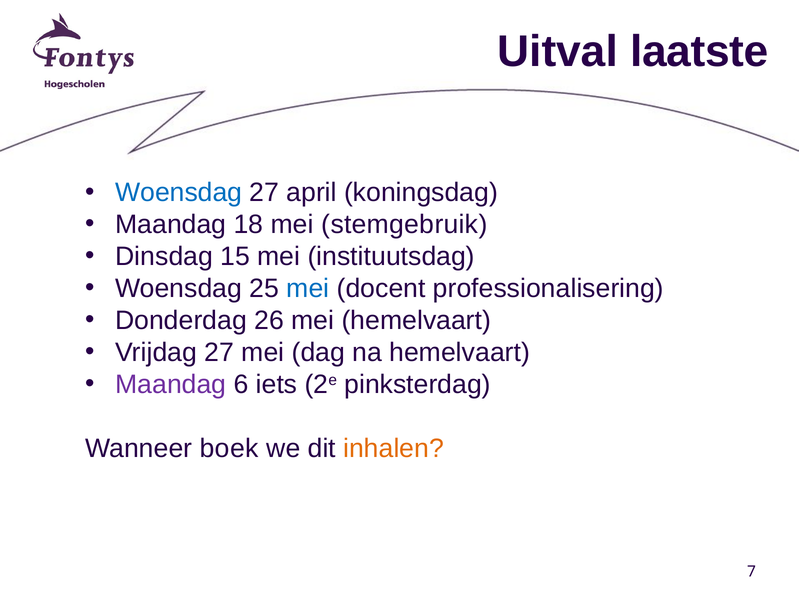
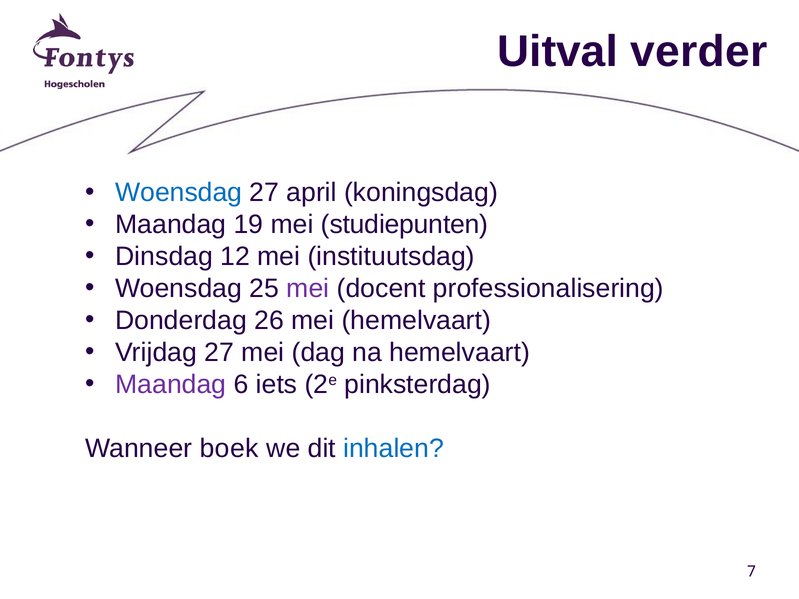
laatste: laatste -> verder (699, 51)
18: 18 -> 19 (248, 225)
stemgebruik: stemgebruik -> studiepunten (405, 225)
15: 15 -> 12 (235, 257)
mei colour: blue -> purple (308, 289)
inhalen colour: orange -> blue (394, 448)
